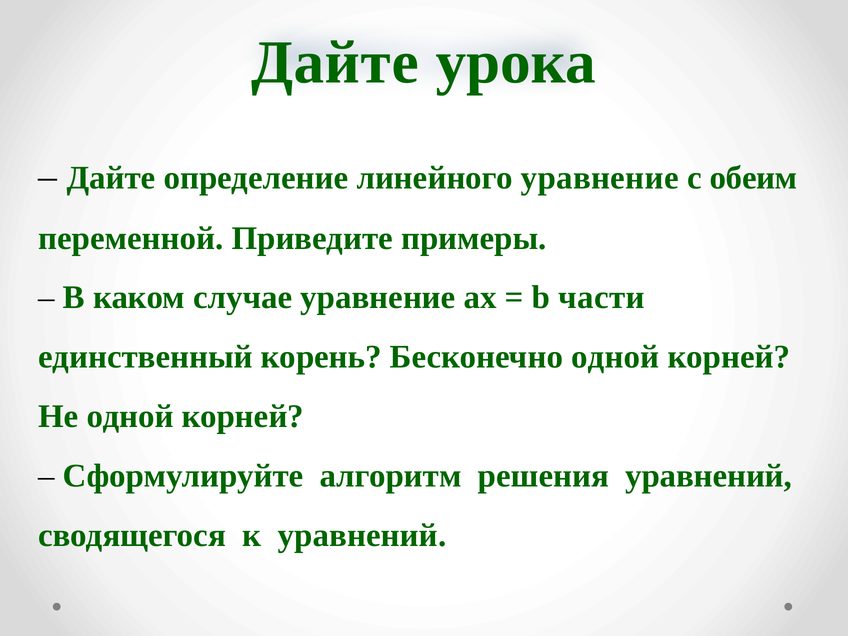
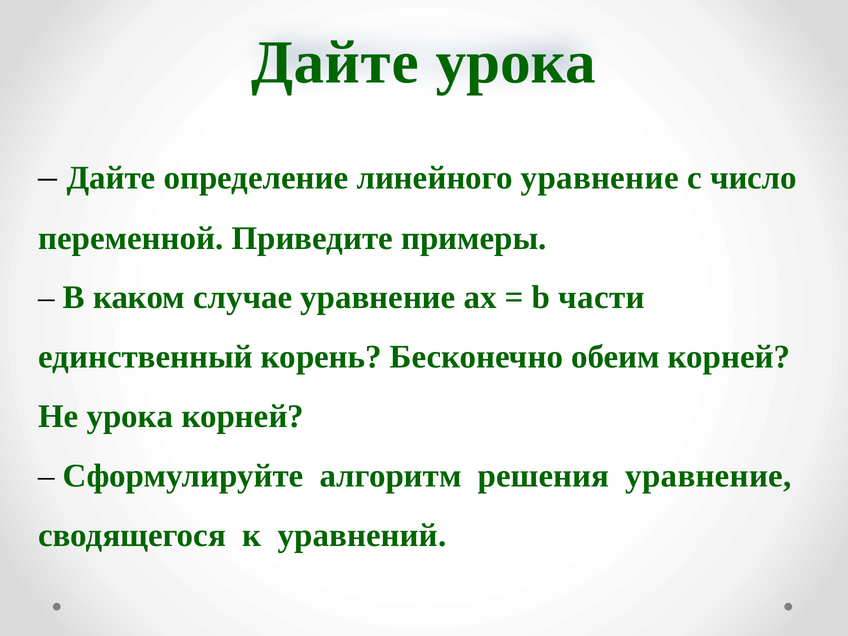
обеим: обеим -> число (753, 178)
Бесконечно одной: одной -> обеим (615, 357)
Не одной: одной -> урока (130, 416)
решения уравнений: уравнений -> уравнение (708, 476)
